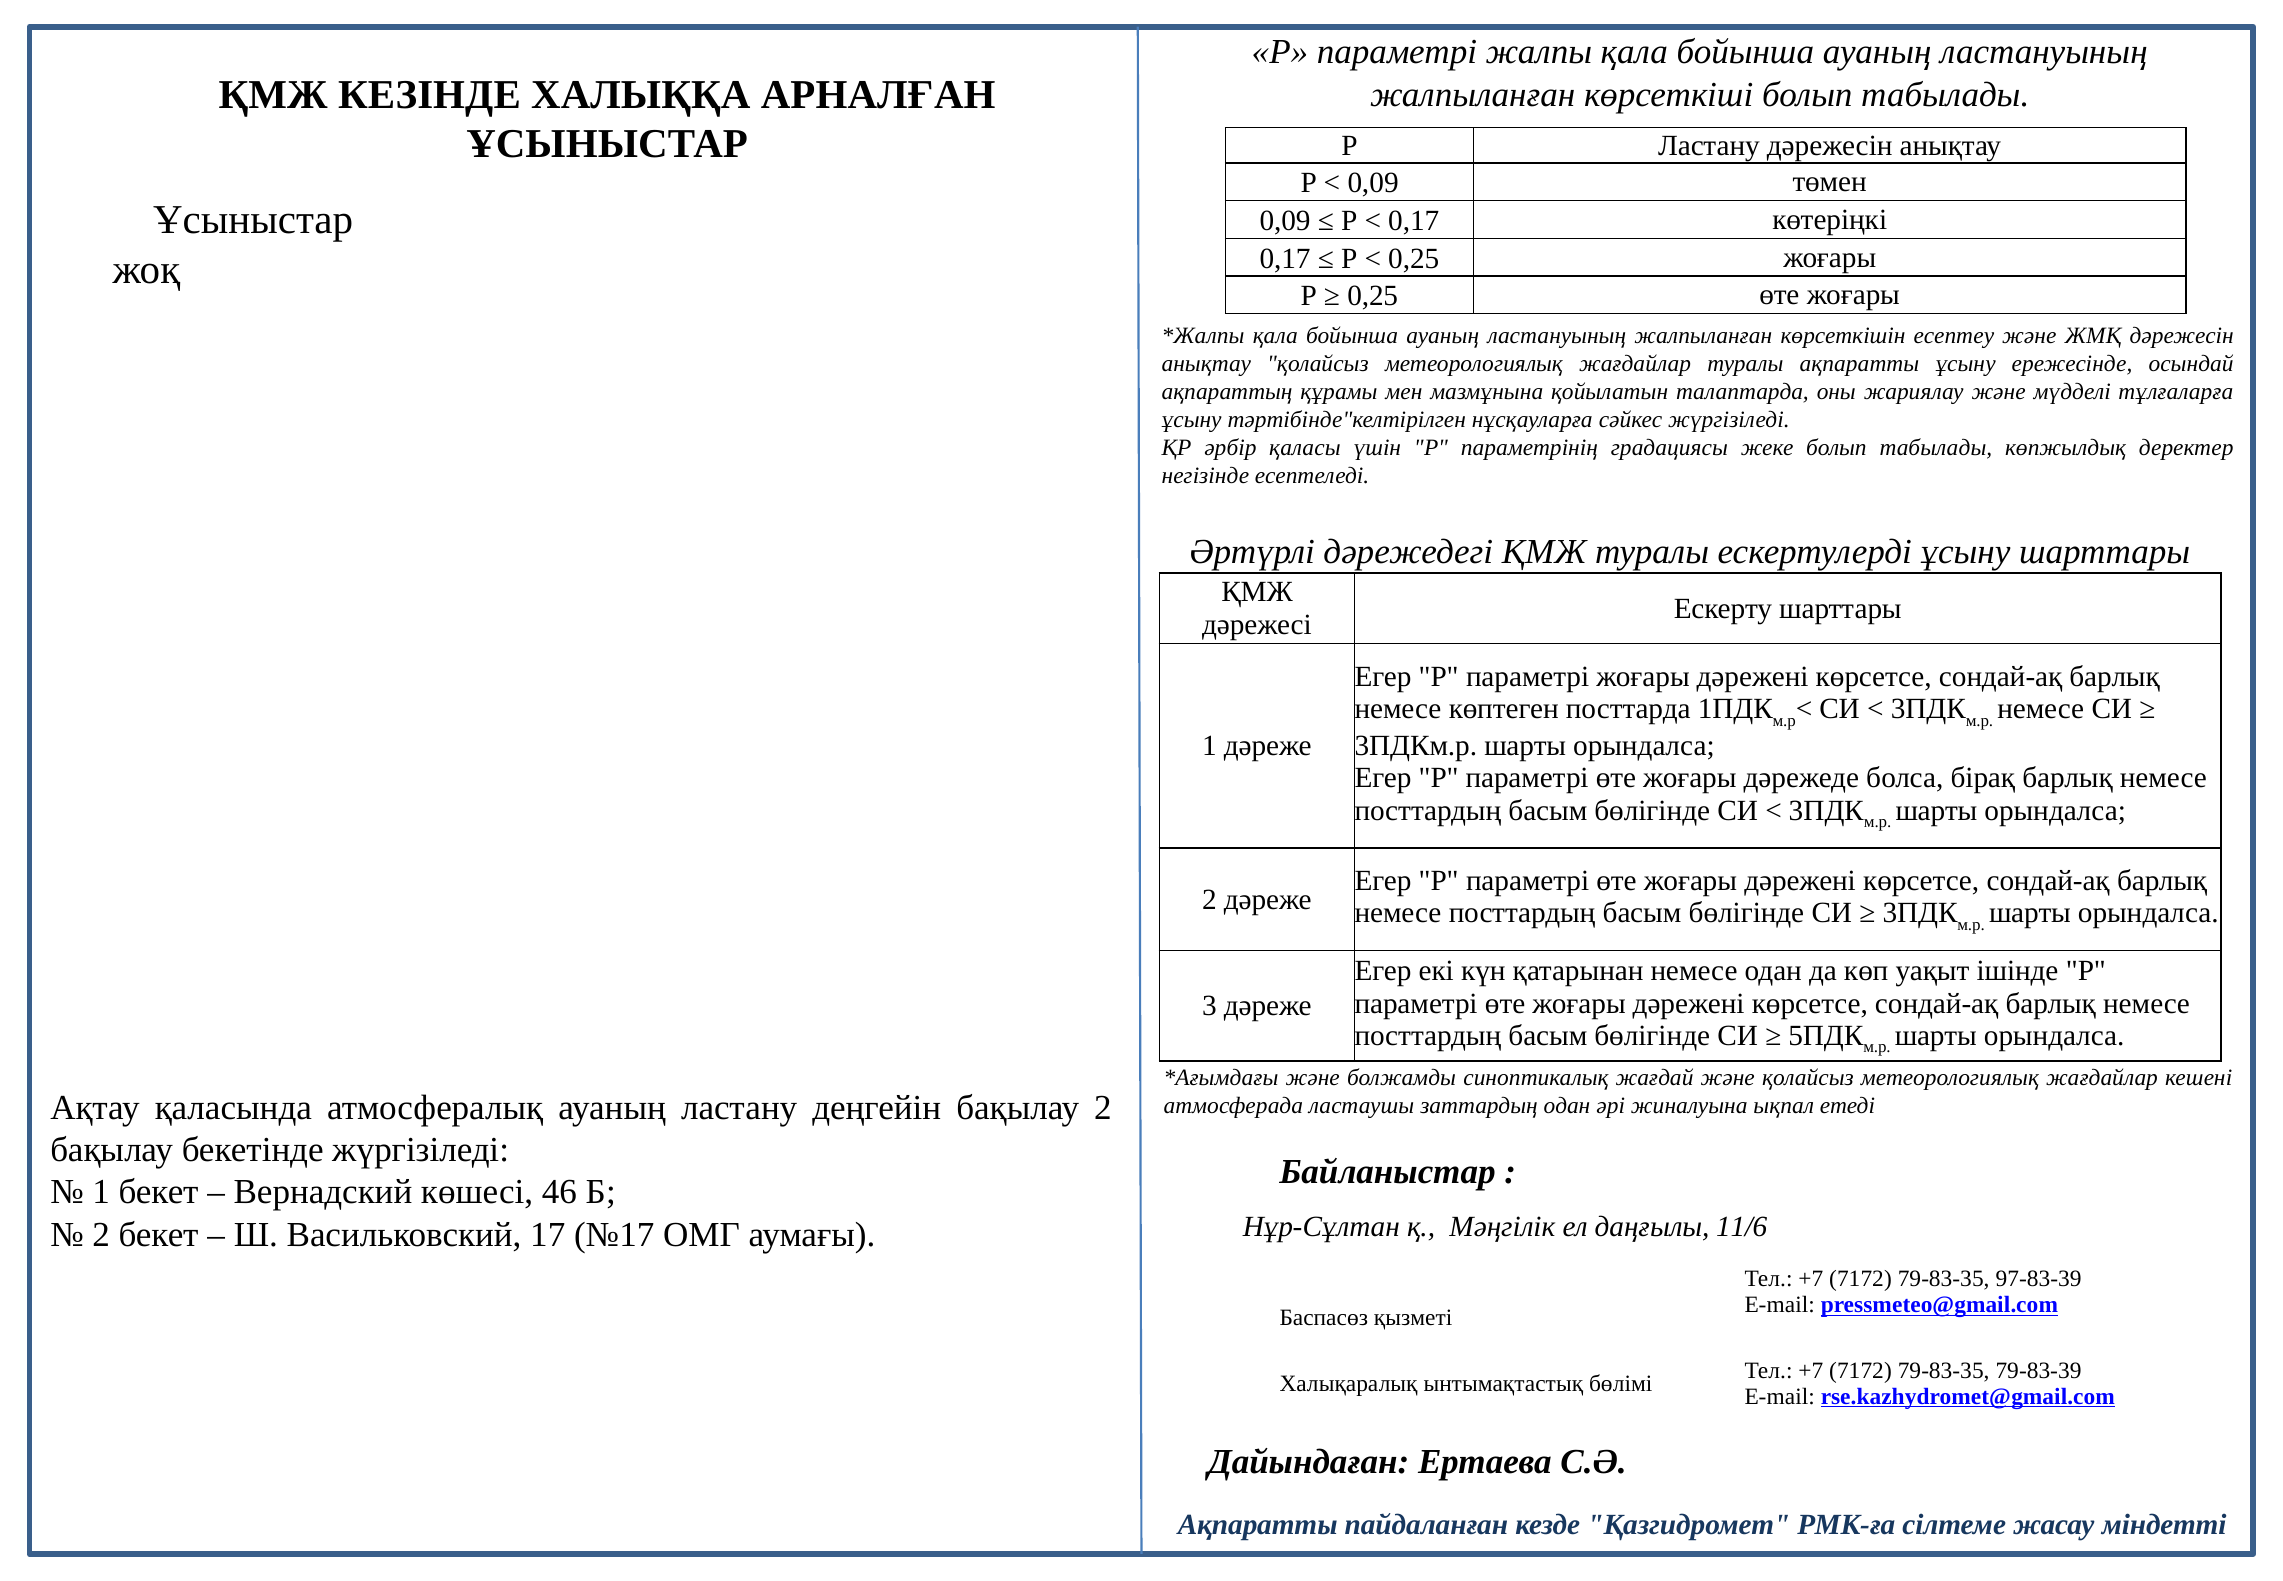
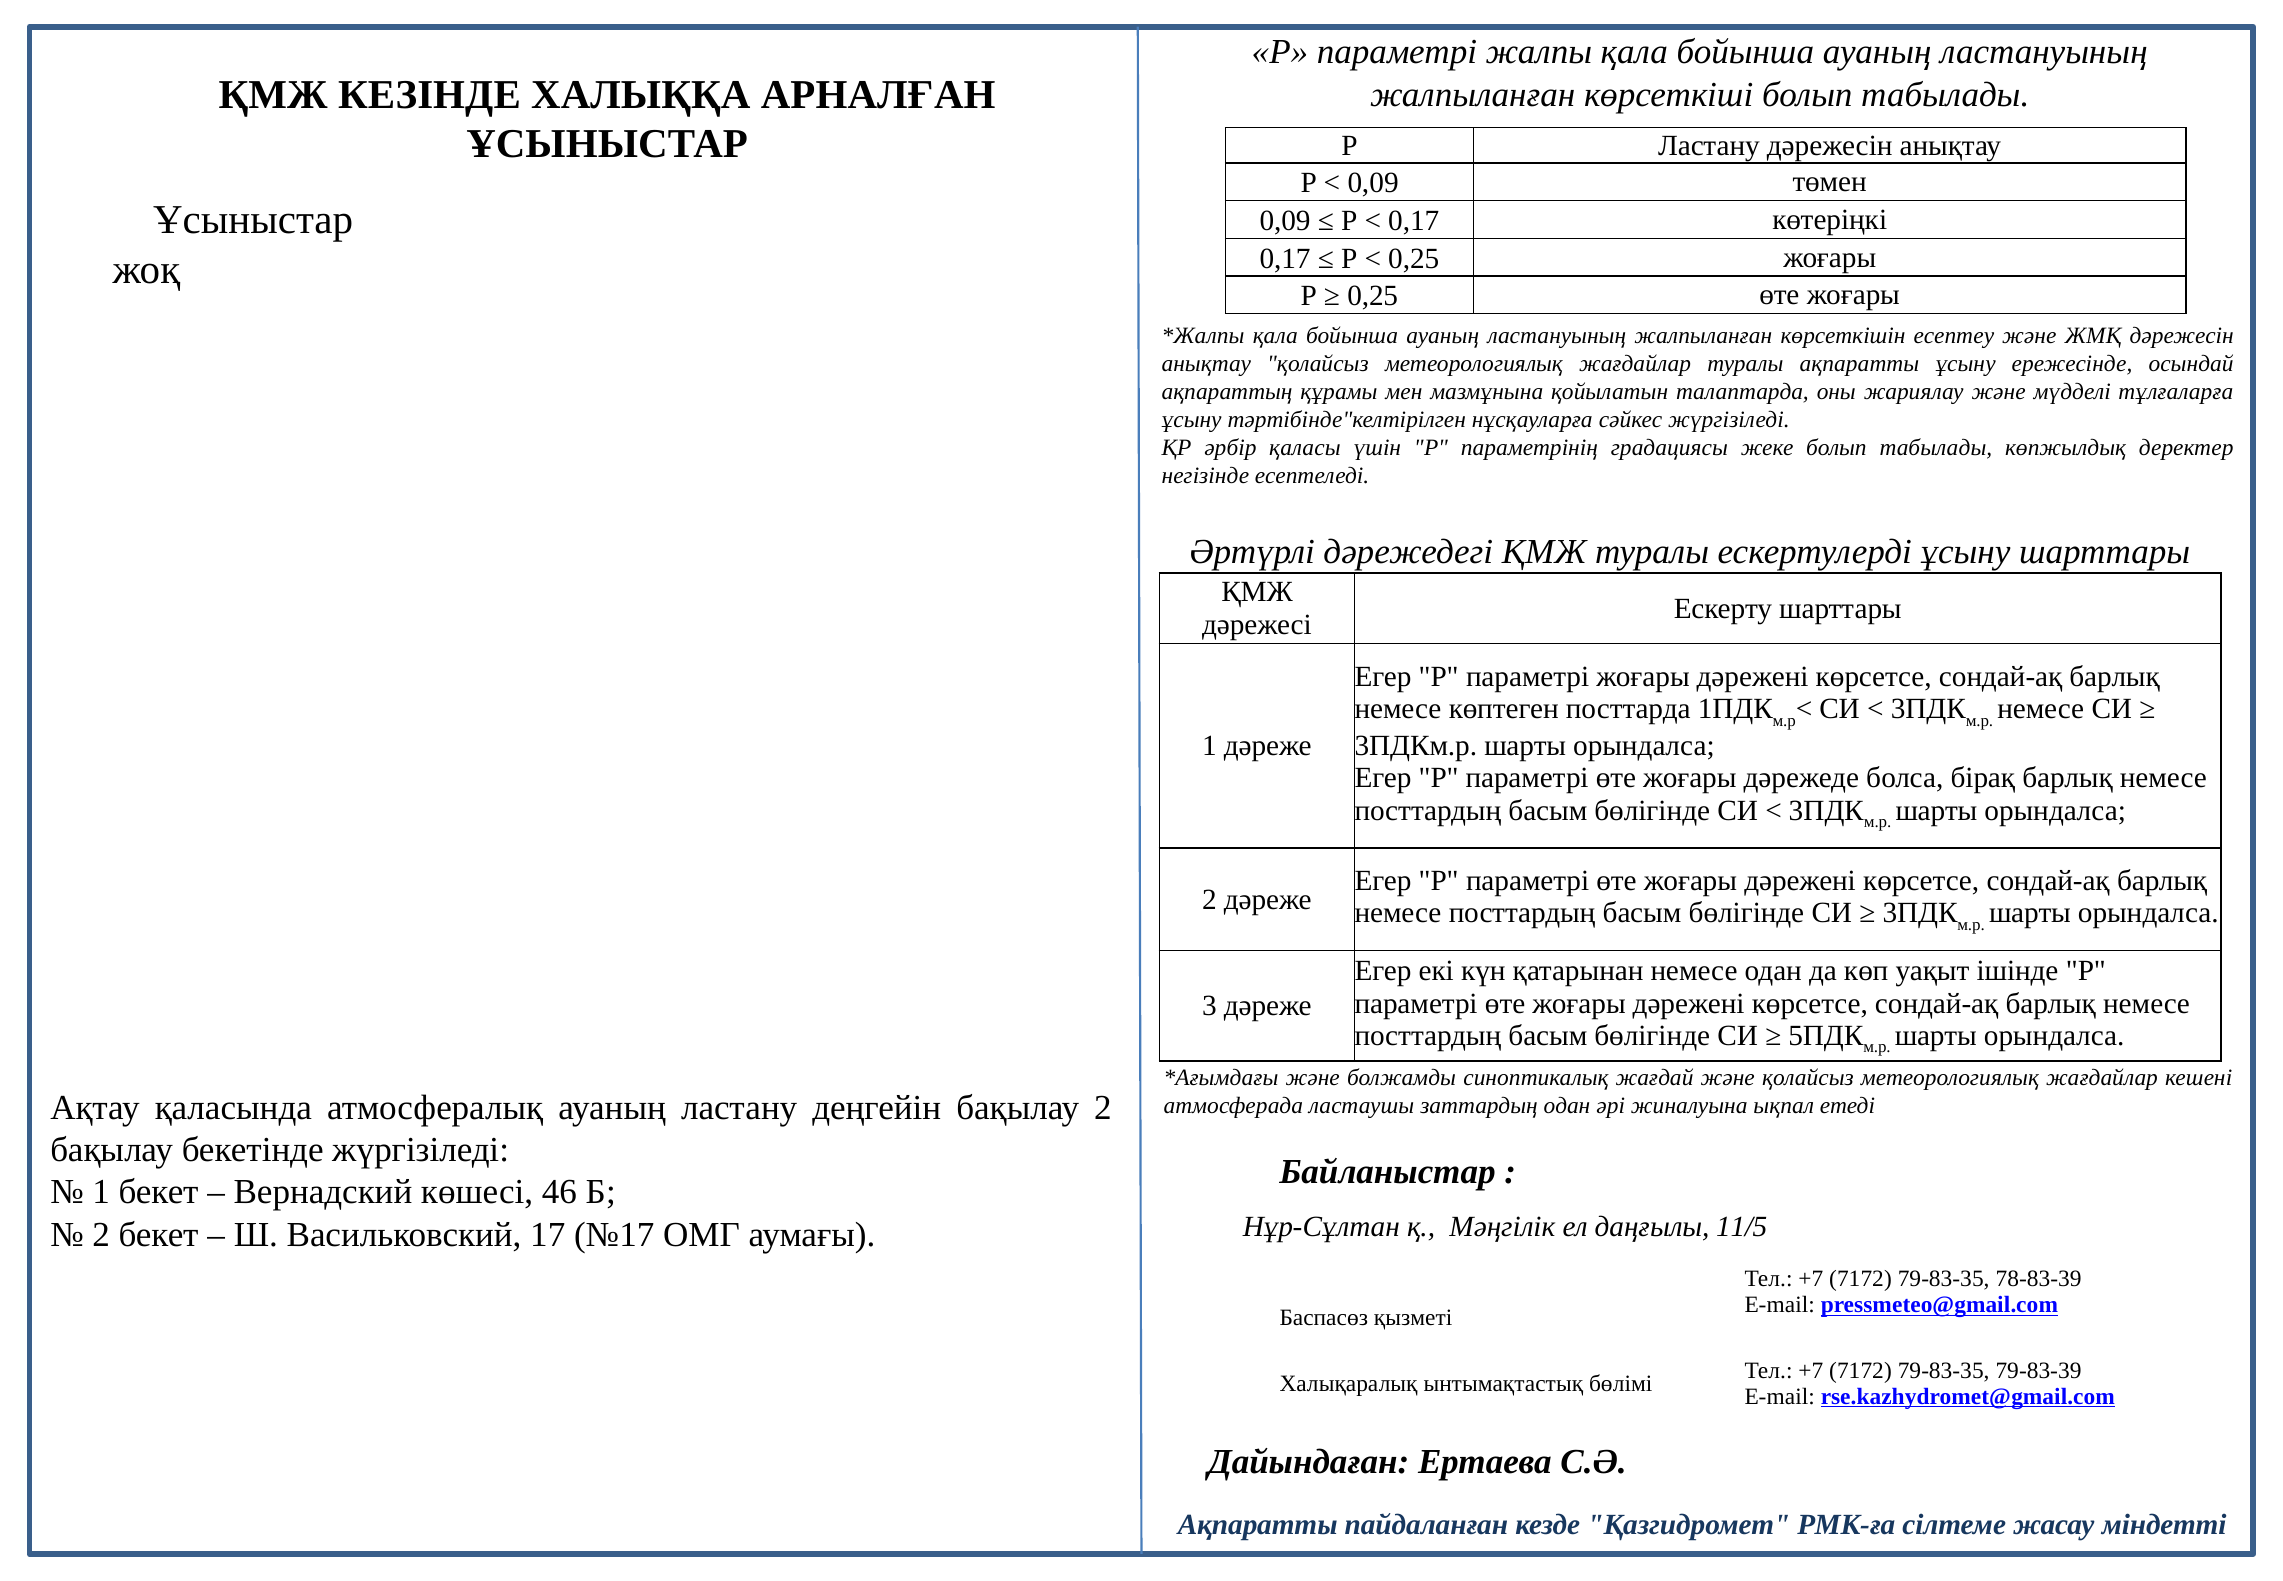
11/6: 11/6 -> 11/5 (1742, 1227)
97-83-39: 97-83-39 -> 78-83-39 (2039, 1279)
